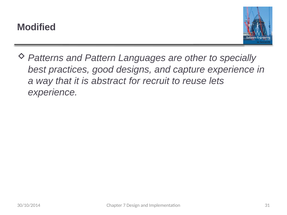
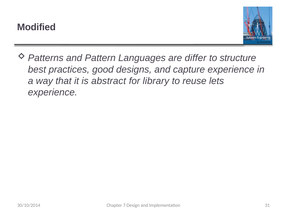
other: other -> differ (196, 58)
specially: specially -> structure (238, 58)
recruit: recruit -> library (156, 81)
